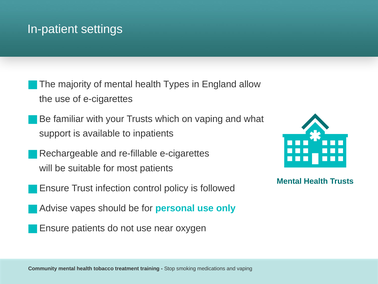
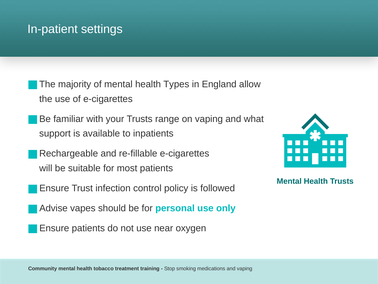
which: which -> range (167, 119)
